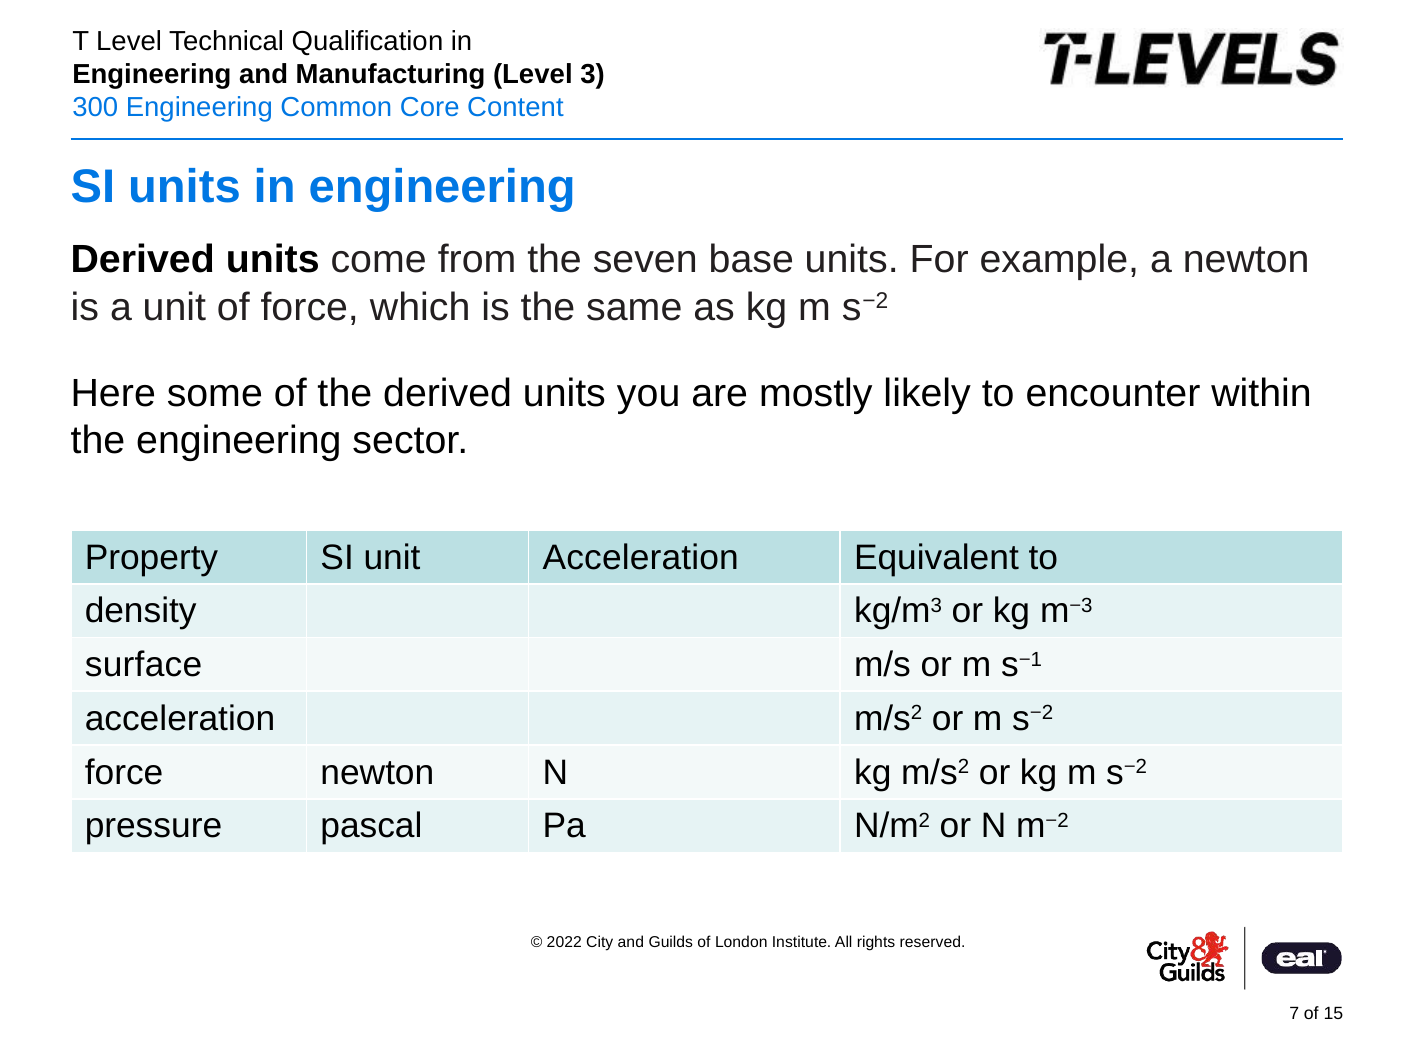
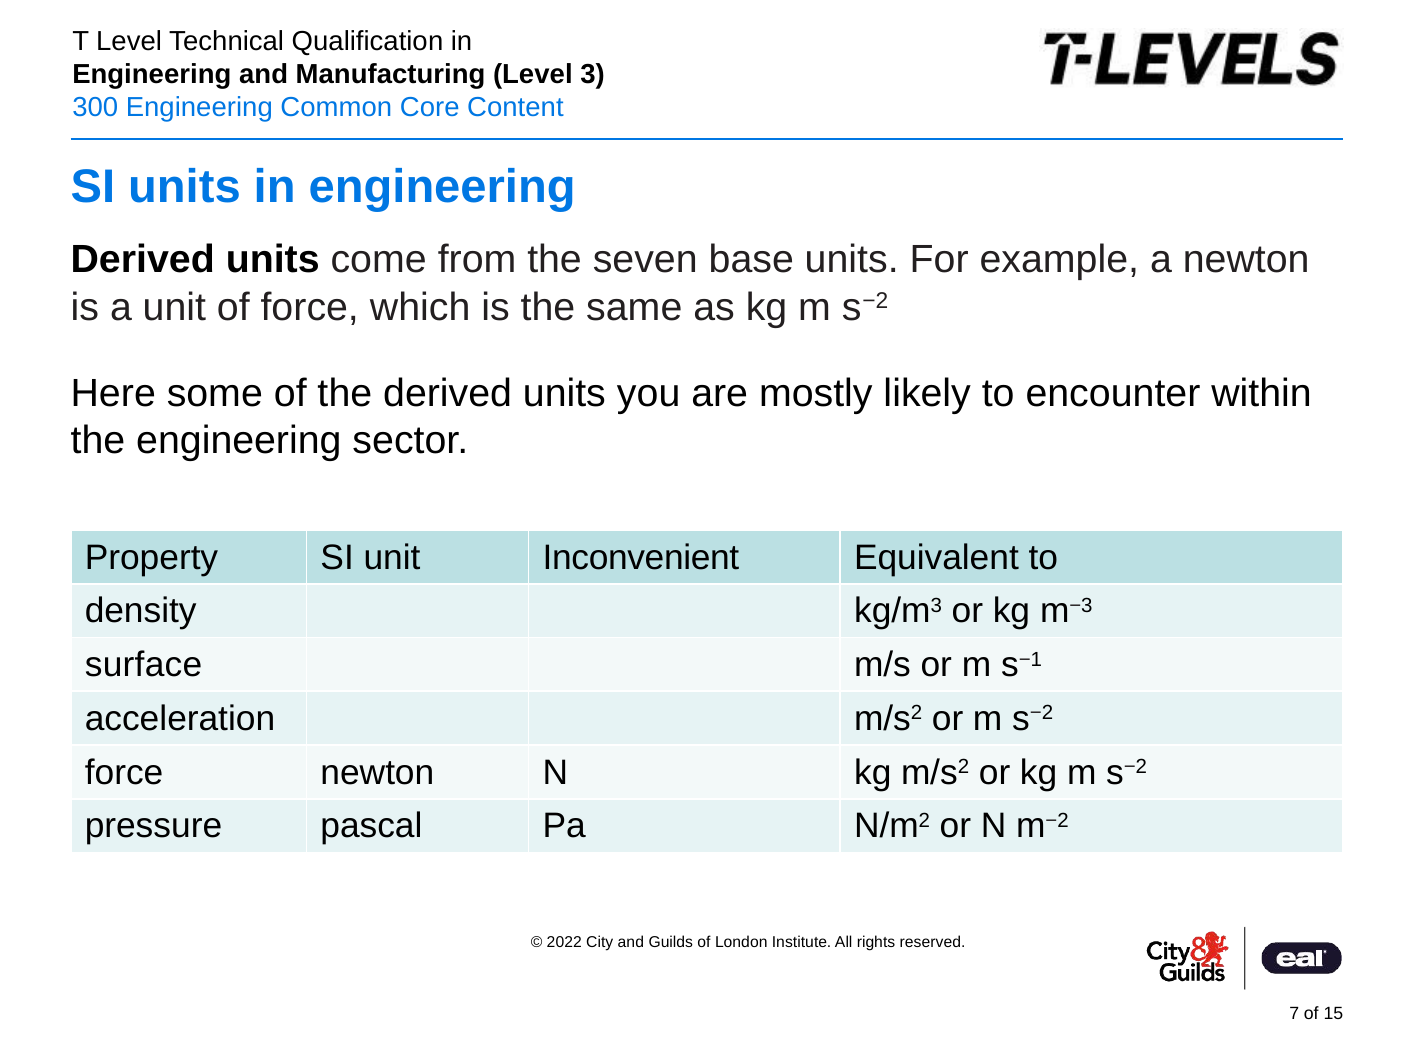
unit Acceleration: Acceleration -> Inconvenient (641, 558)
